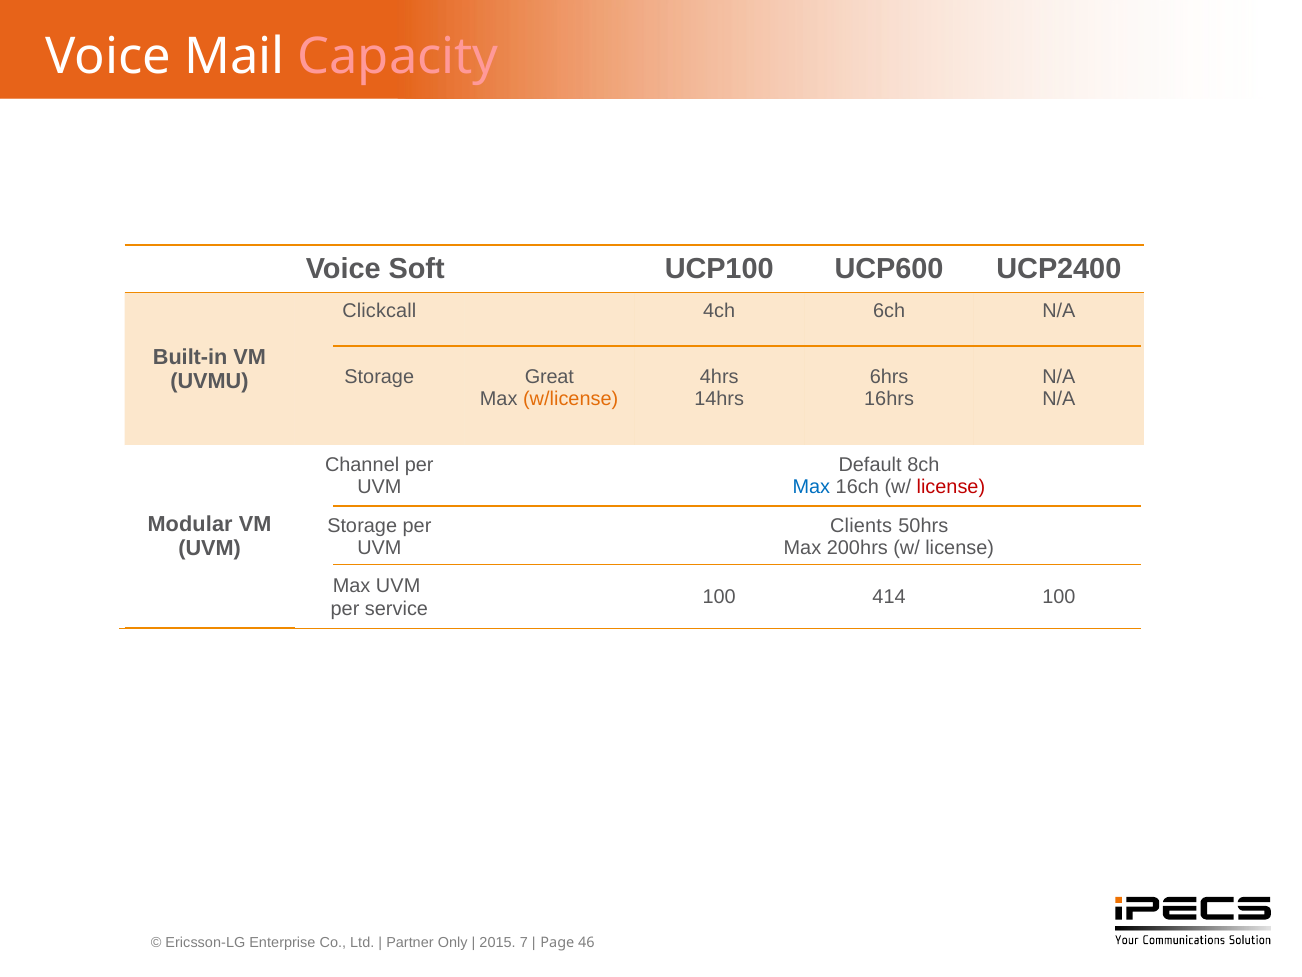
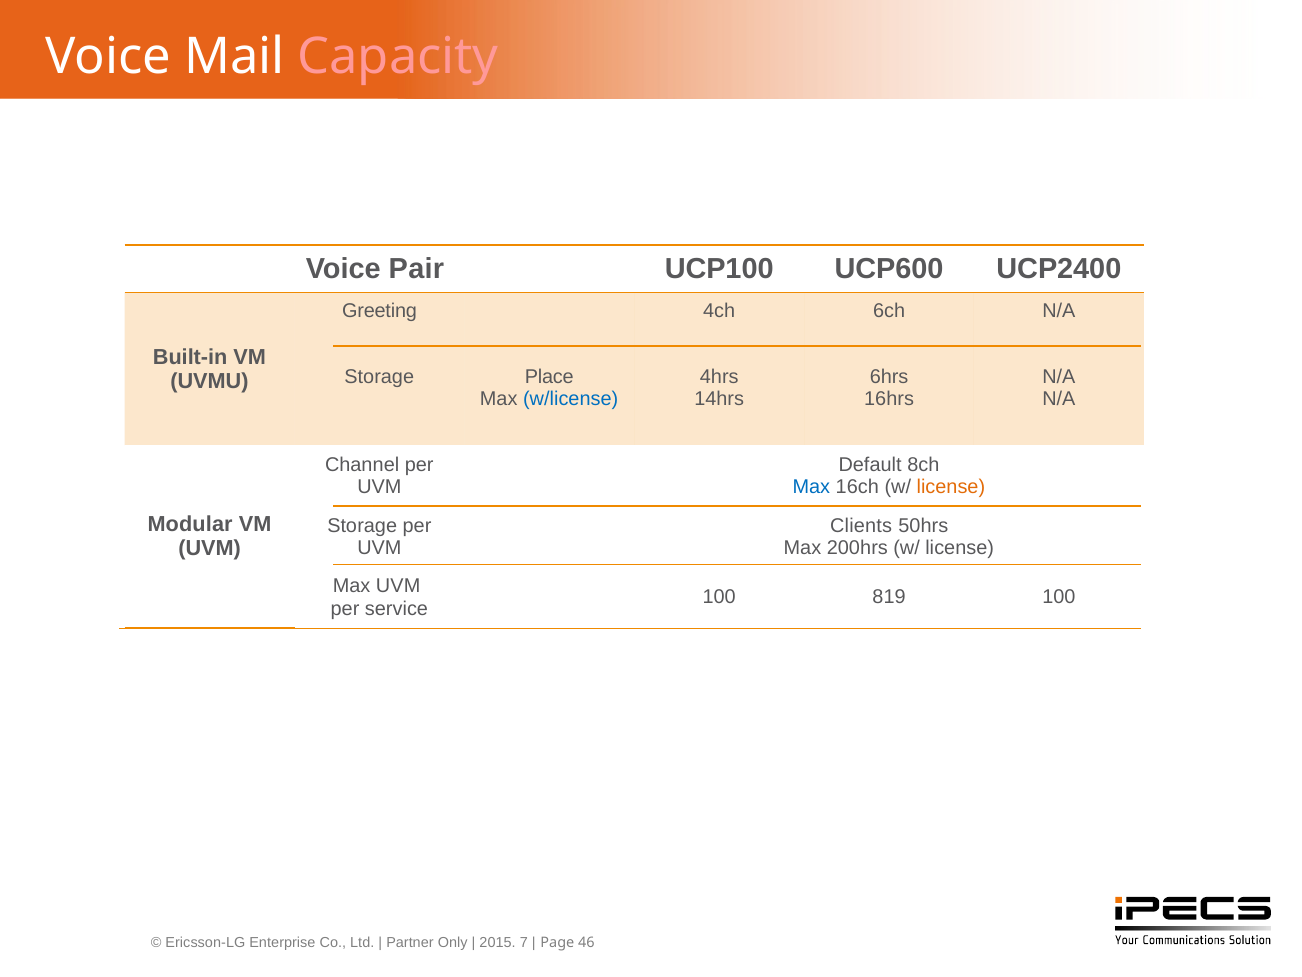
Soft: Soft -> Pair (416, 269)
Clickcall: Clickcall -> Greeting (380, 310)
Great: Great -> Place (549, 377)
w/license colour: orange -> blue (571, 399)
license colour: red -> orange (951, 487)
414: 414 -> 819 (889, 597)
